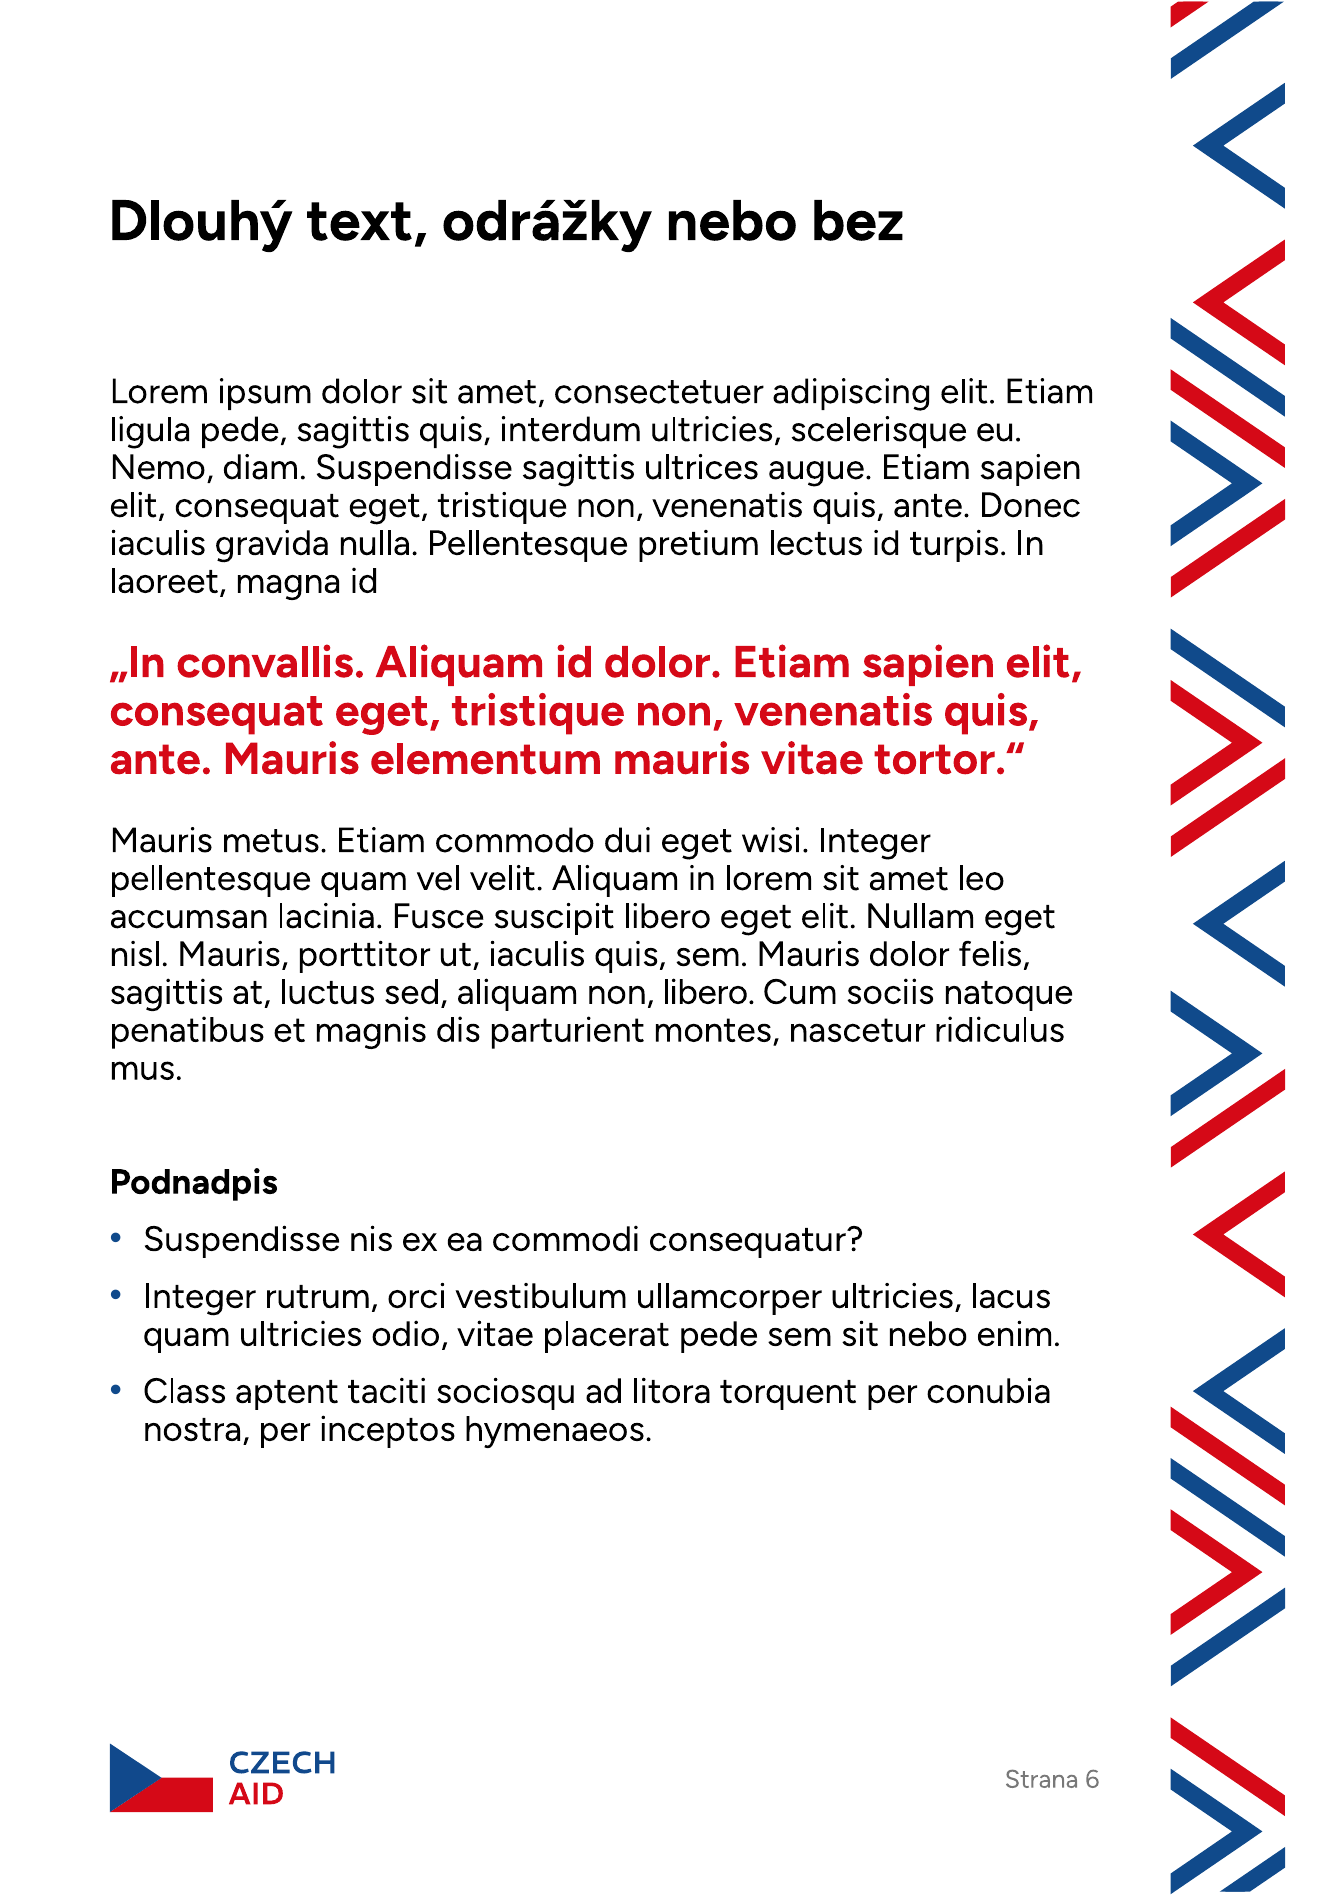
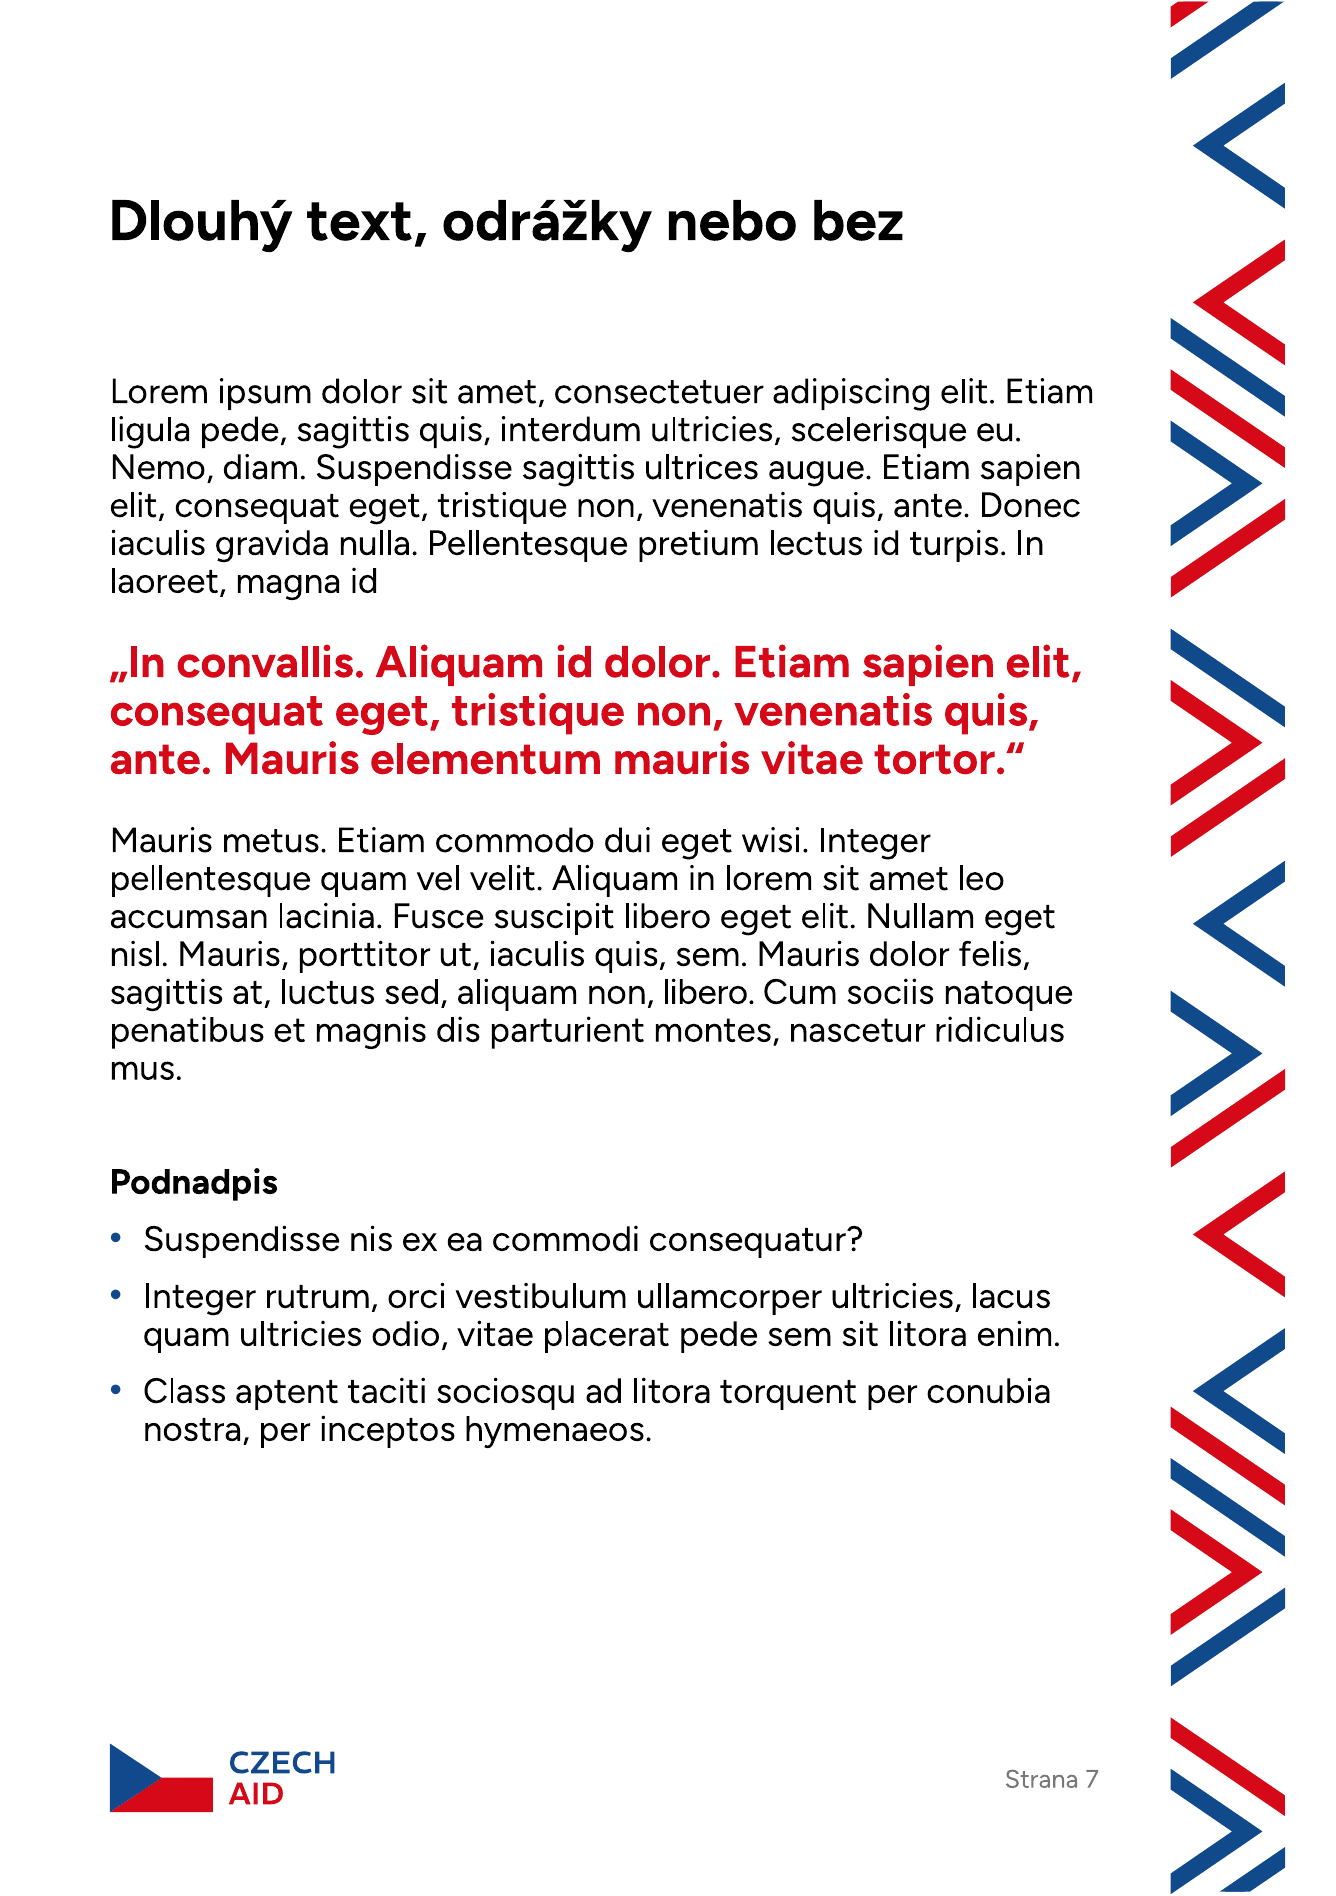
sit nebo: nebo -> litora (928, 1334)
6: 6 -> 7 (1092, 1779)
